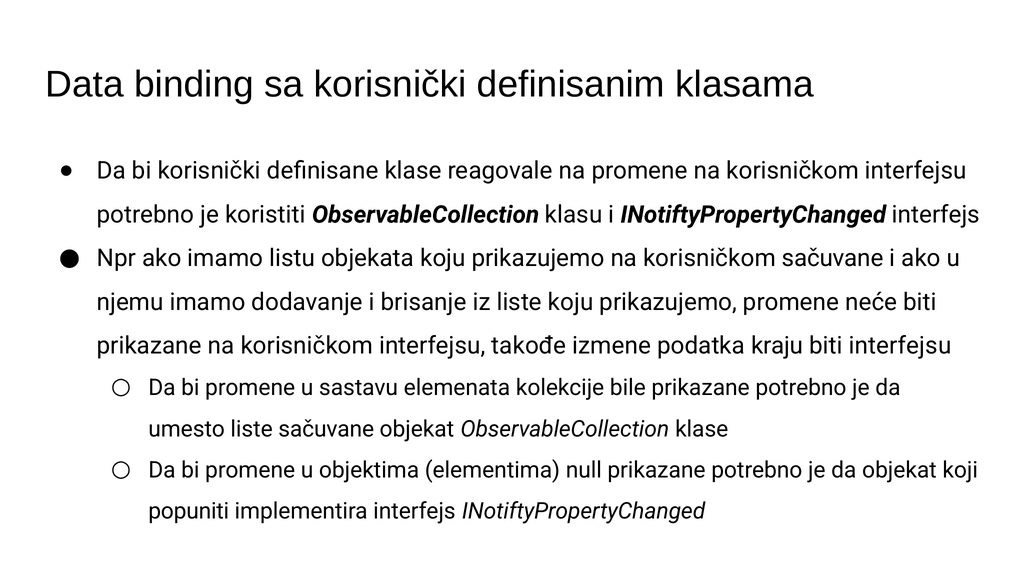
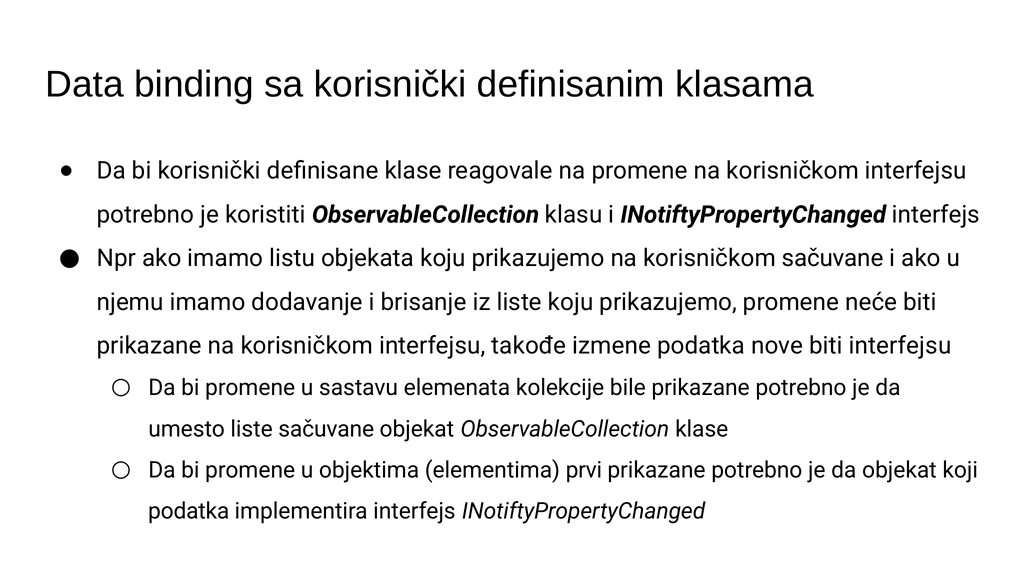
kraju: kraju -> nove (777, 346)
null: null -> prvi (584, 470)
popuniti: popuniti -> podatka (189, 511)
